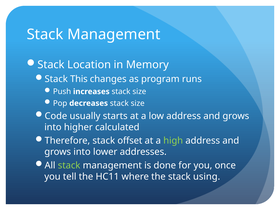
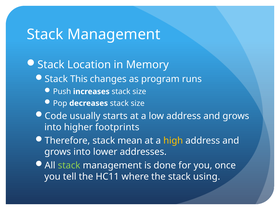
calculated: calculated -> footprints (117, 127)
offset: offset -> mean (130, 141)
high colour: light green -> yellow (173, 141)
